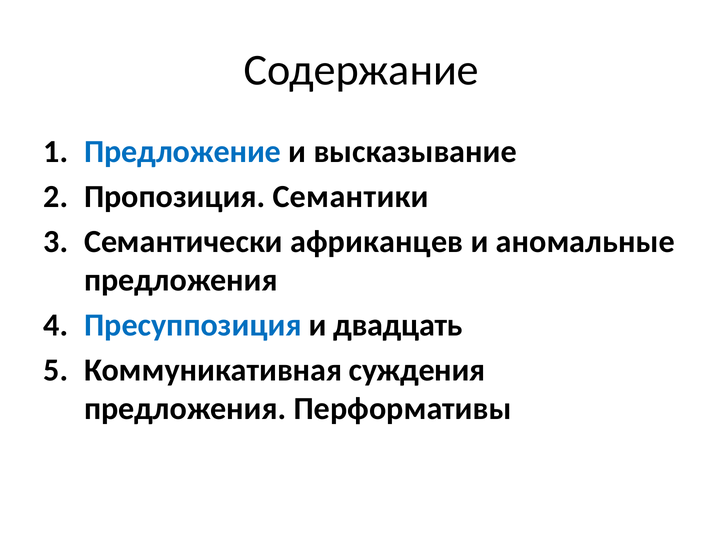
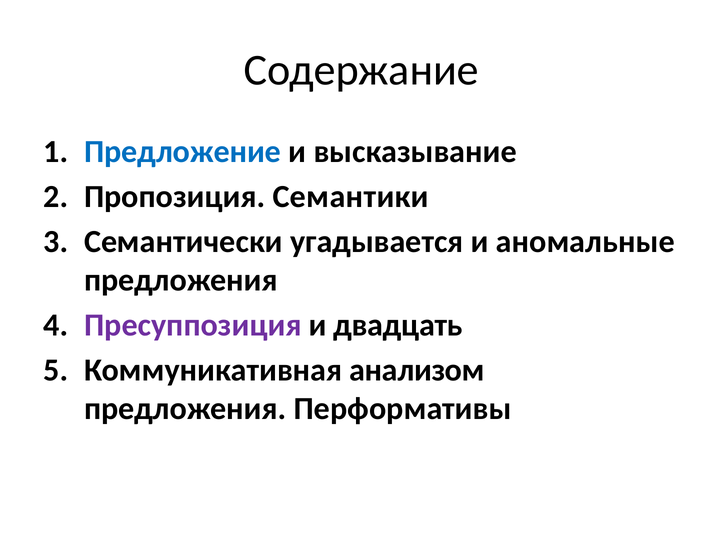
африканцев: африканцев -> угадывается (377, 242)
Пресуппозиция colour: blue -> purple (193, 325)
суждения: суждения -> анализом (417, 370)
